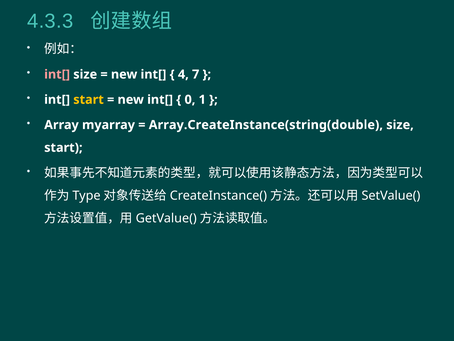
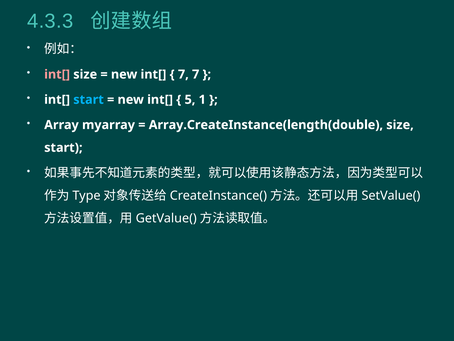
4: 4 -> 7 (183, 74)
start colour: yellow -> light blue (89, 100)
0: 0 -> 5 (190, 100)
Array.CreateInstance(string(double: Array.CreateInstance(string(double -> Array.CreateInstance(length(double (266, 125)
